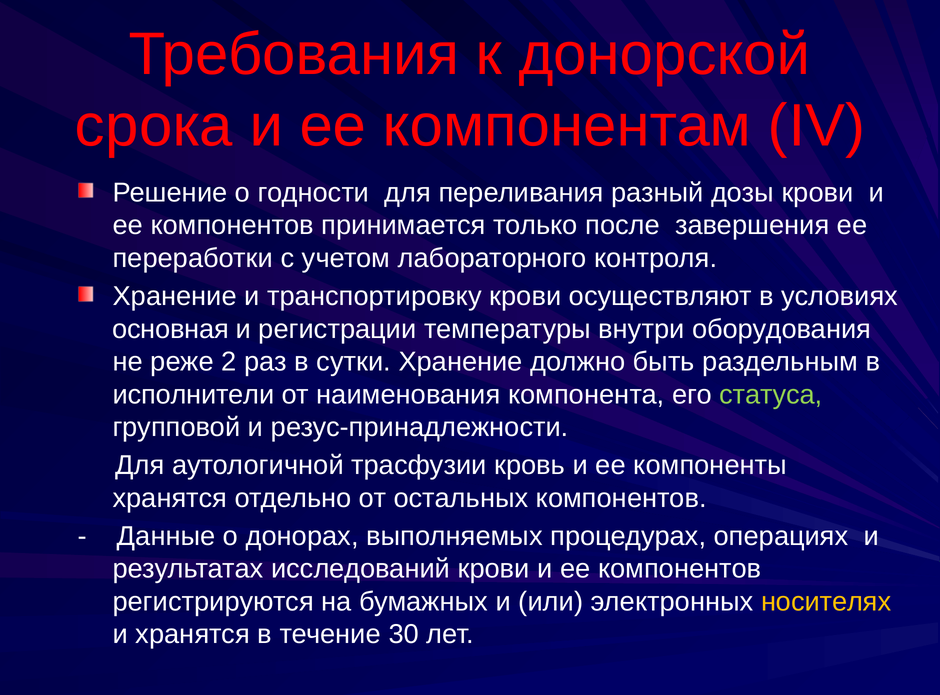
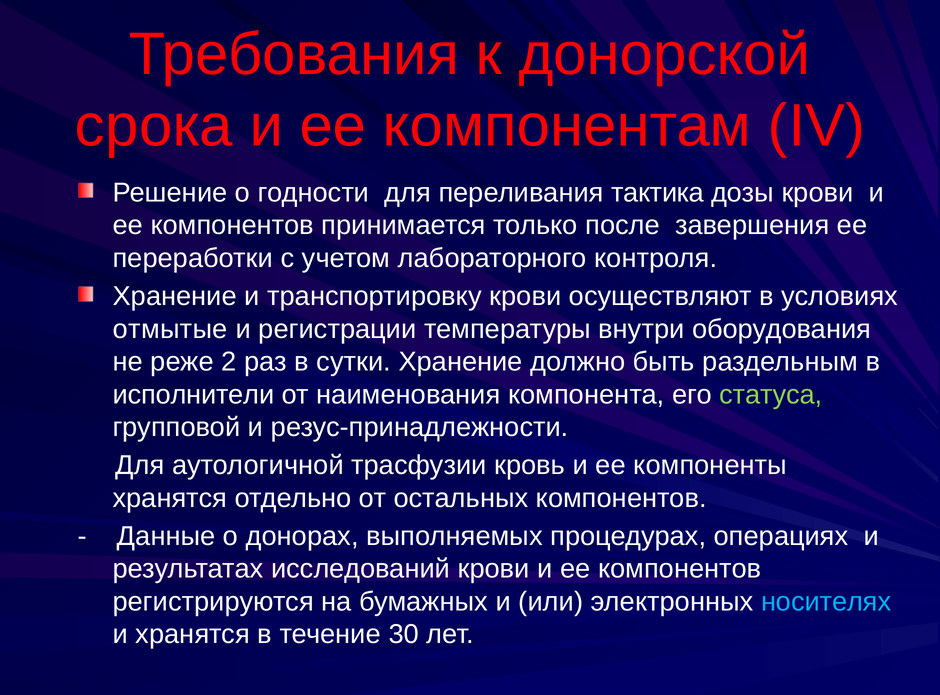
разный: разный -> тактика (657, 193)
основная: основная -> отмытые (170, 329)
носителях colour: yellow -> light blue (826, 602)
